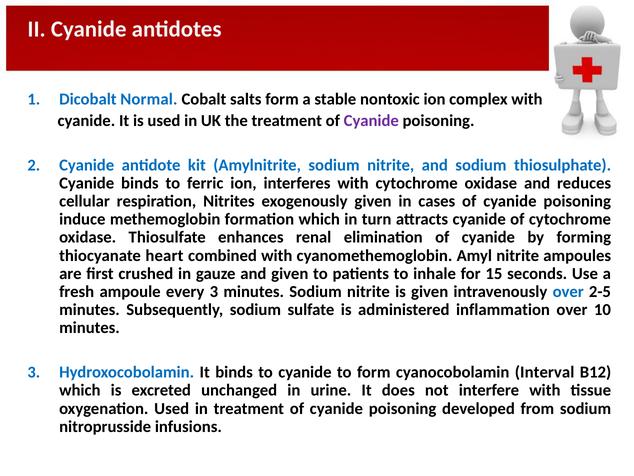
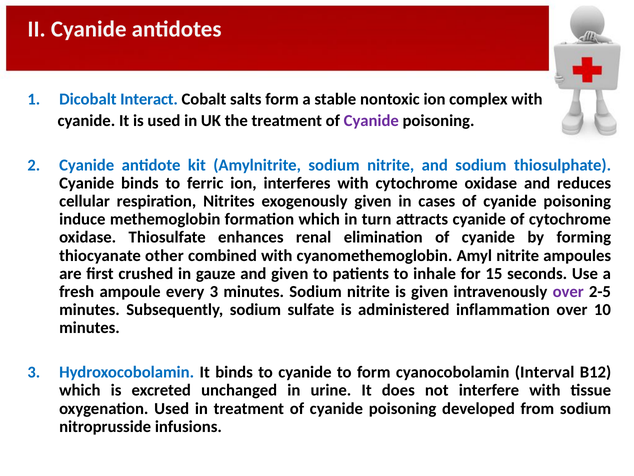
Normal: Normal -> Interact (149, 99)
heart: heart -> other (164, 255)
over colour: blue -> purple (568, 291)
